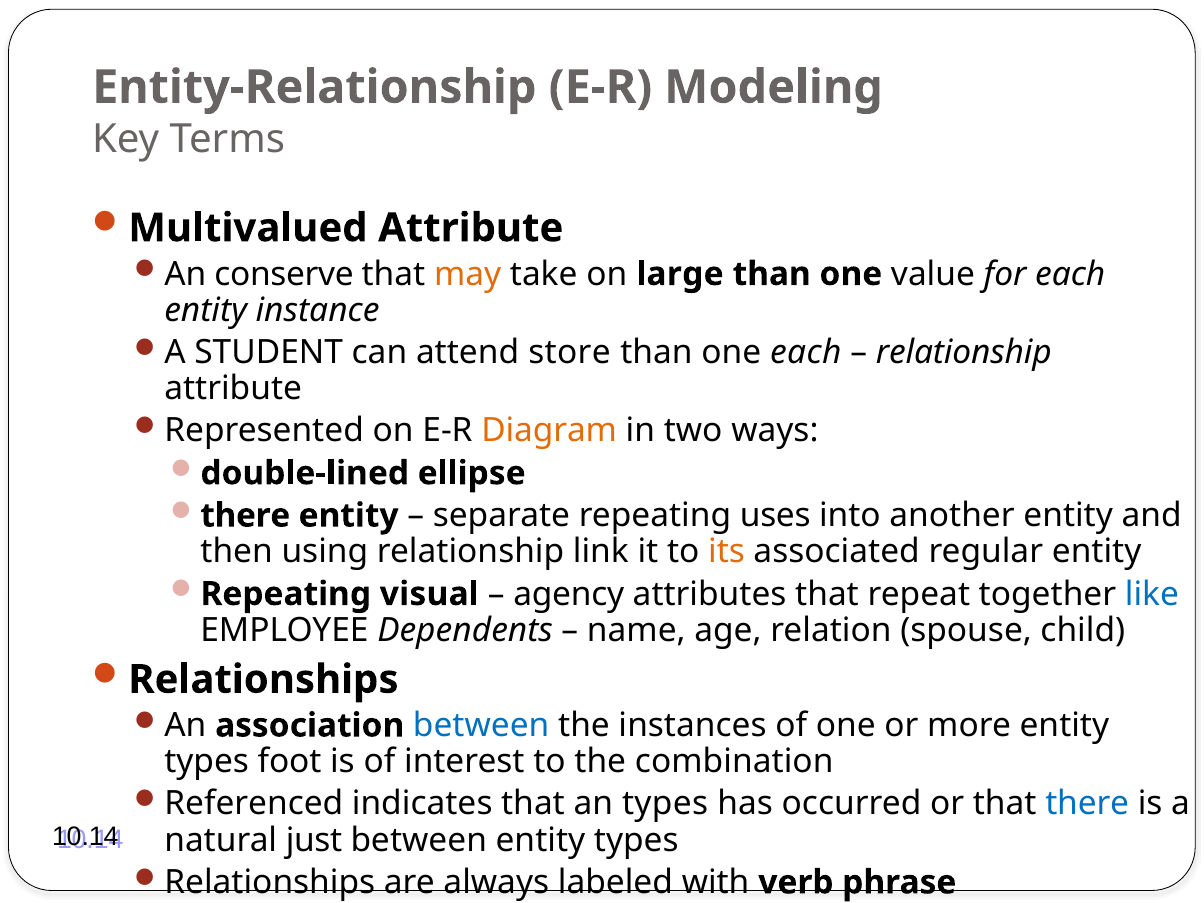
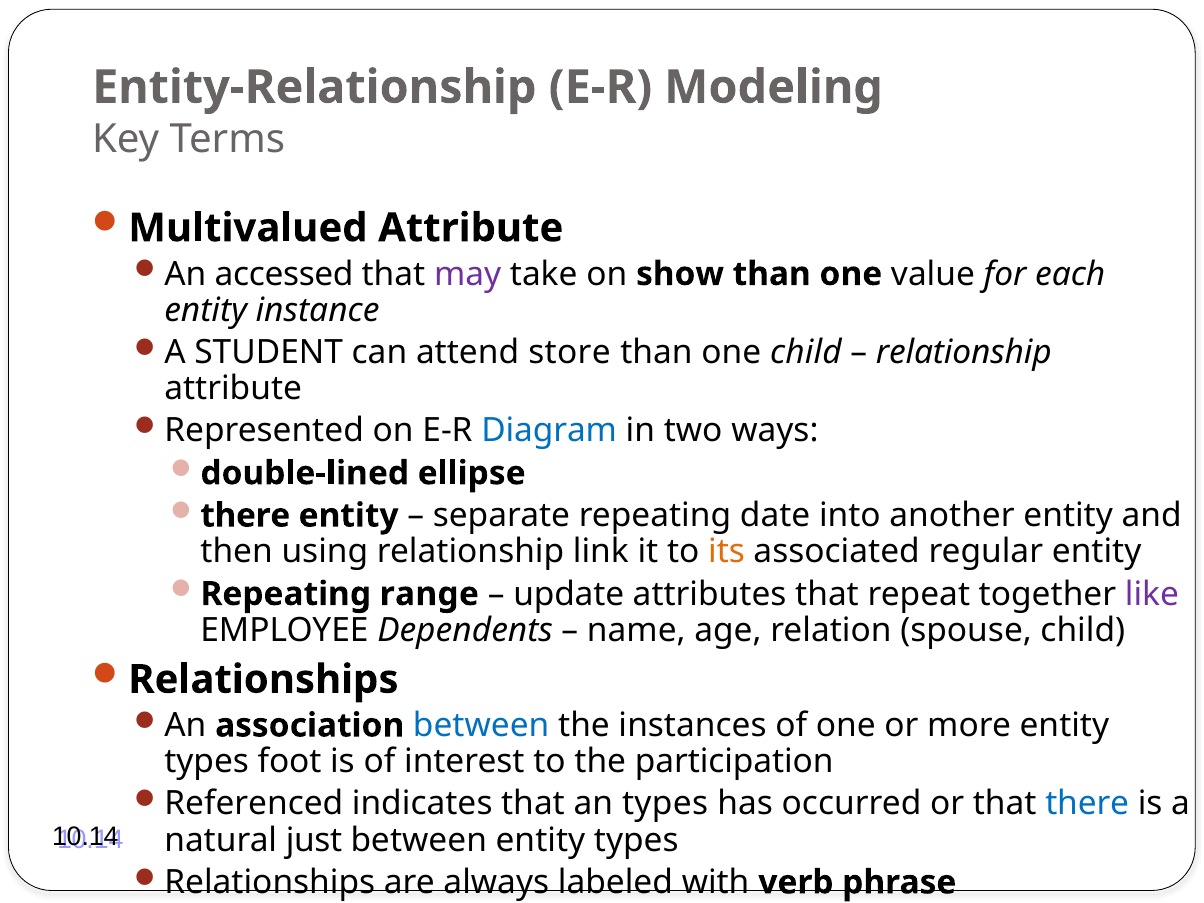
conserve: conserve -> accessed (284, 274)
may colour: orange -> purple (468, 274)
large: large -> show (680, 274)
one each: each -> child (806, 352)
Diagram colour: orange -> blue (549, 431)
uses: uses -> date (775, 516)
visual: visual -> range (429, 594)
agency: agency -> update (569, 594)
like colour: blue -> purple (1152, 594)
combination: combination -> participation (734, 762)
